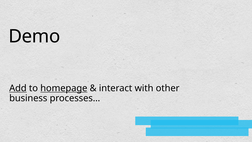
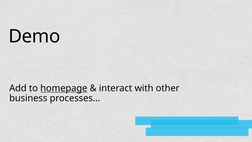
Add underline: present -> none (18, 88)
